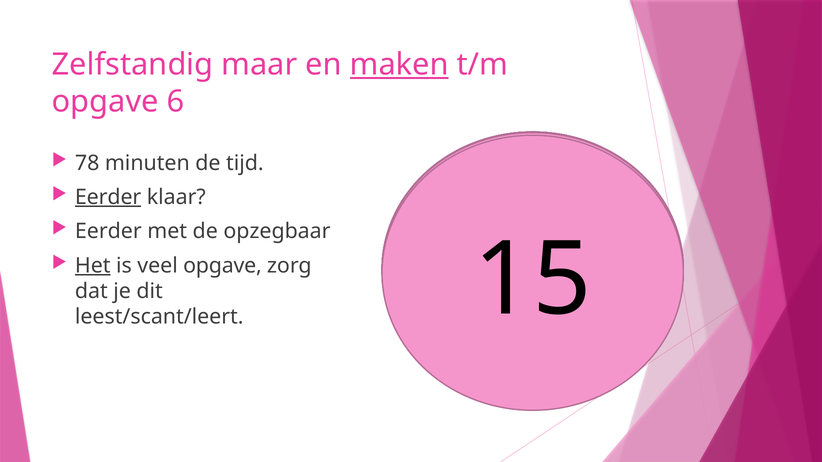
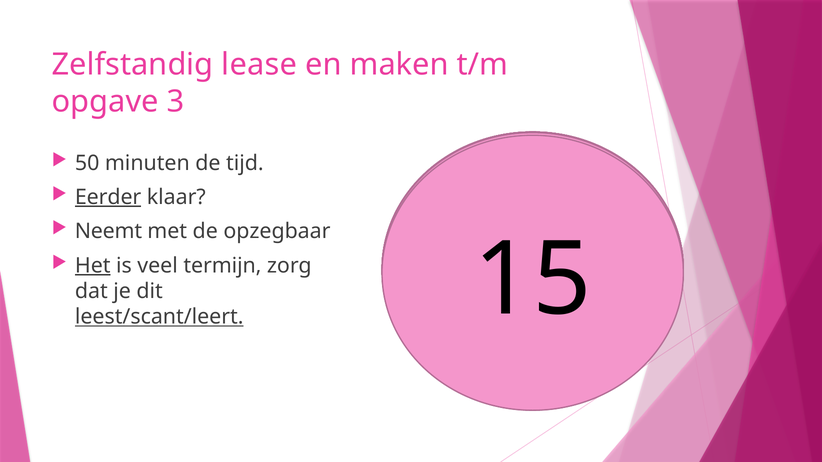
maar: maar -> lease (259, 65)
maken underline: present -> none (399, 65)
6: 6 -> 3 (175, 102)
78: 78 -> 50 (87, 163)
Eerder: Eerder -> Neemt (108, 232)
veel opgave: opgave -> termijn (222, 266)
leest/scant/leert underline: none -> present (159, 317)
